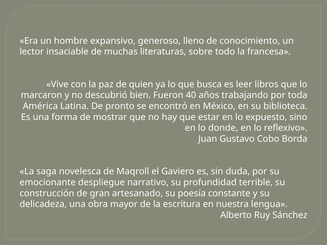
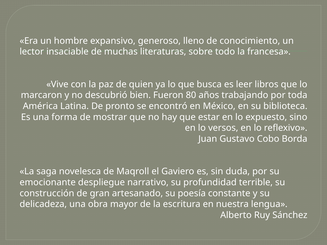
40: 40 -> 80 (191, 95)
donde: donde -> versos (223, 128)
